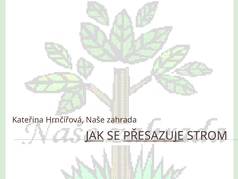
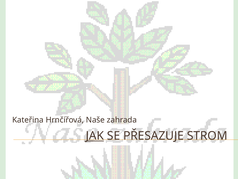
PŘESAZUJE underline: present -> none (154, 135)
